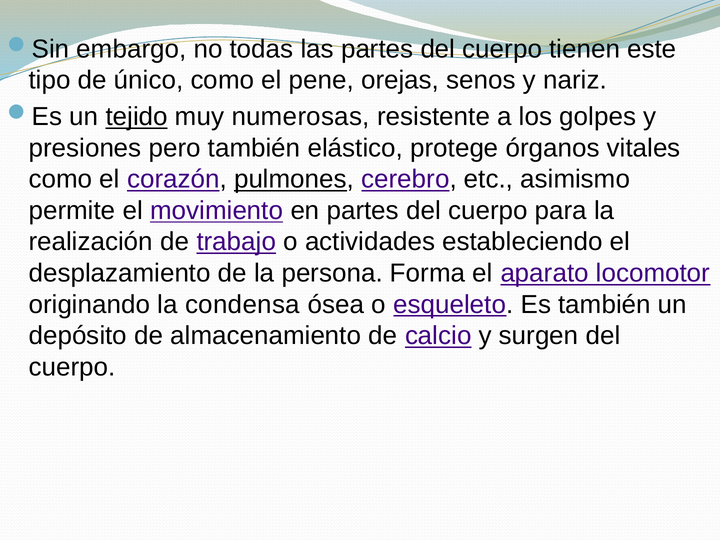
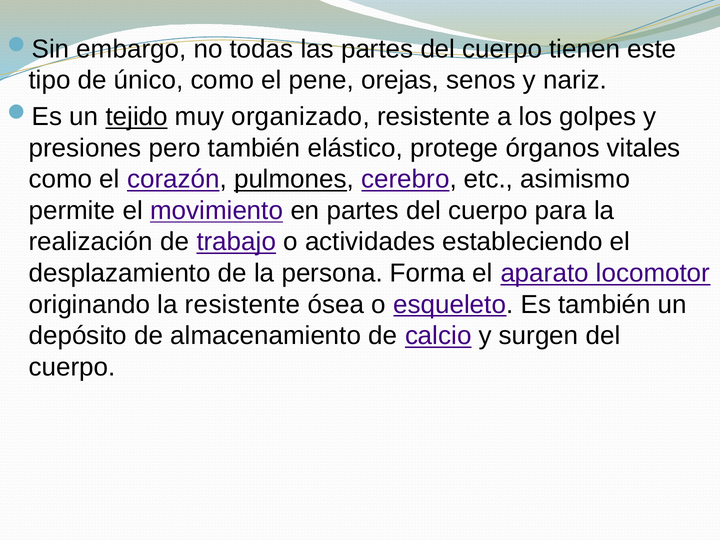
numerosas: numerosas -> organizado (301, 117)
la condensa: condensa -> resistente (242, 304)
